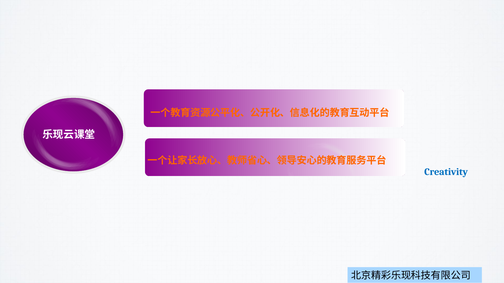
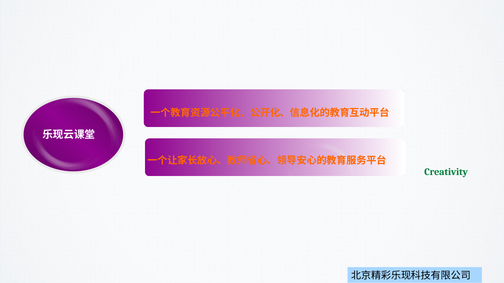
Creativity colour: blue -> green (446, 172)
